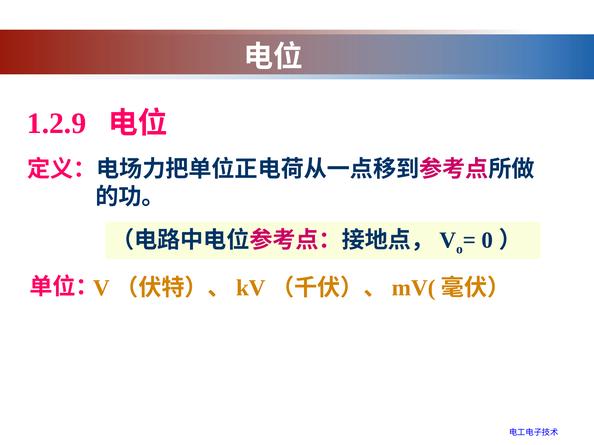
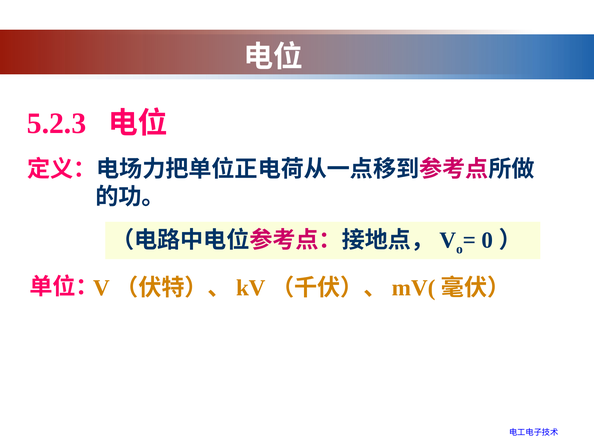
1.2.9: 1.2.9 -> 5.2.3 (57, 124)
